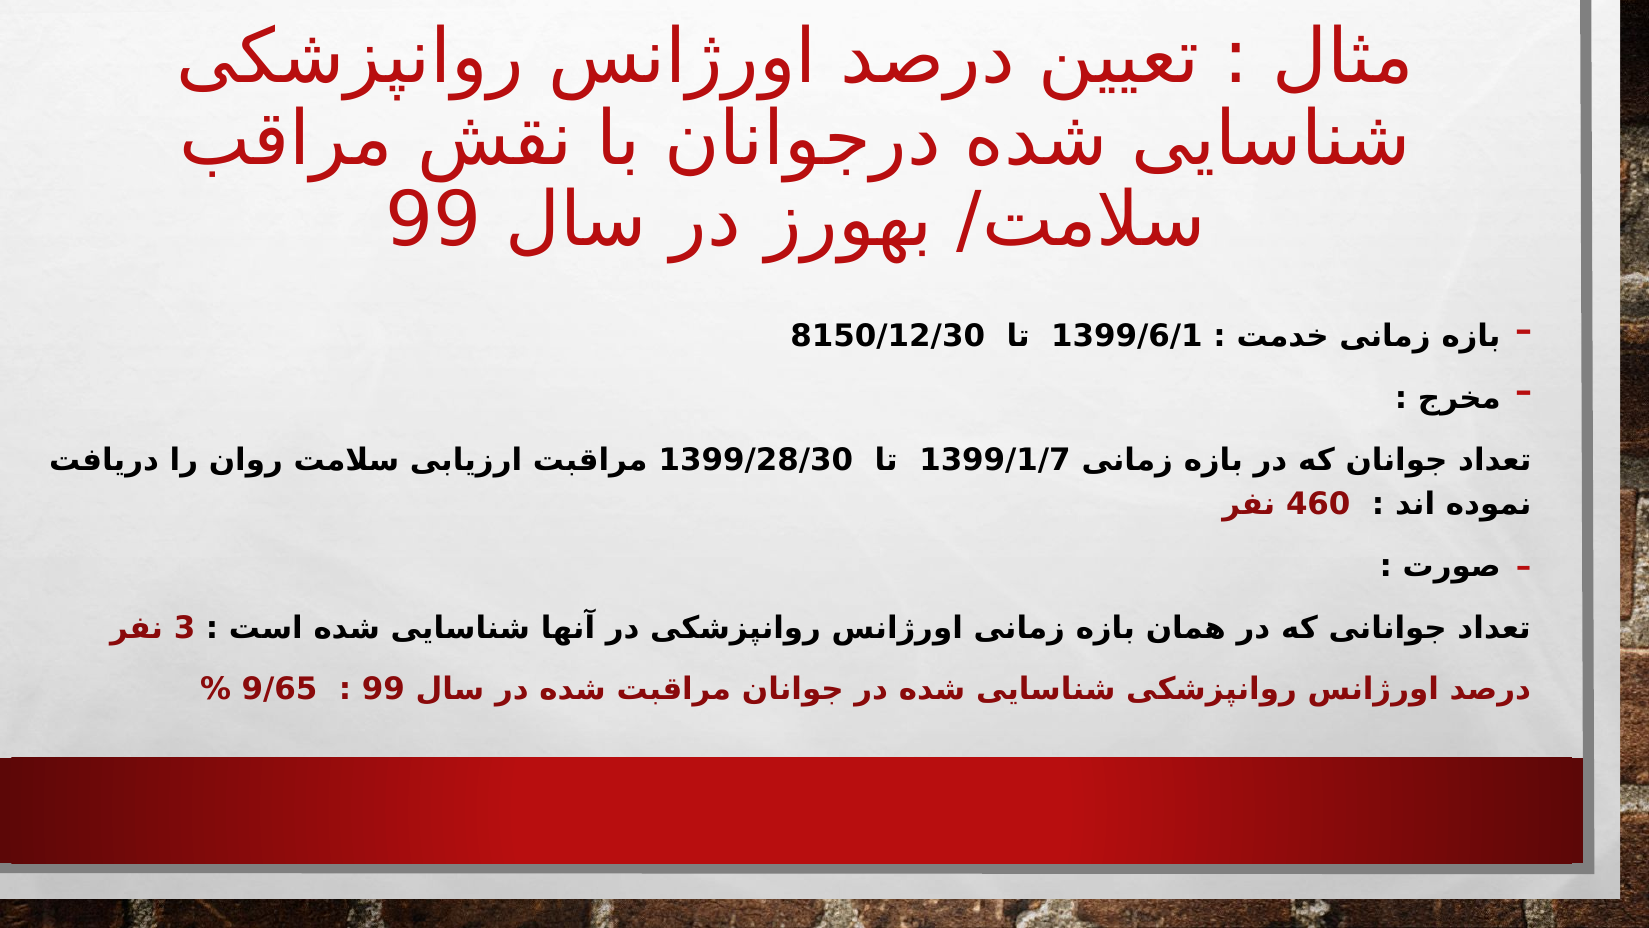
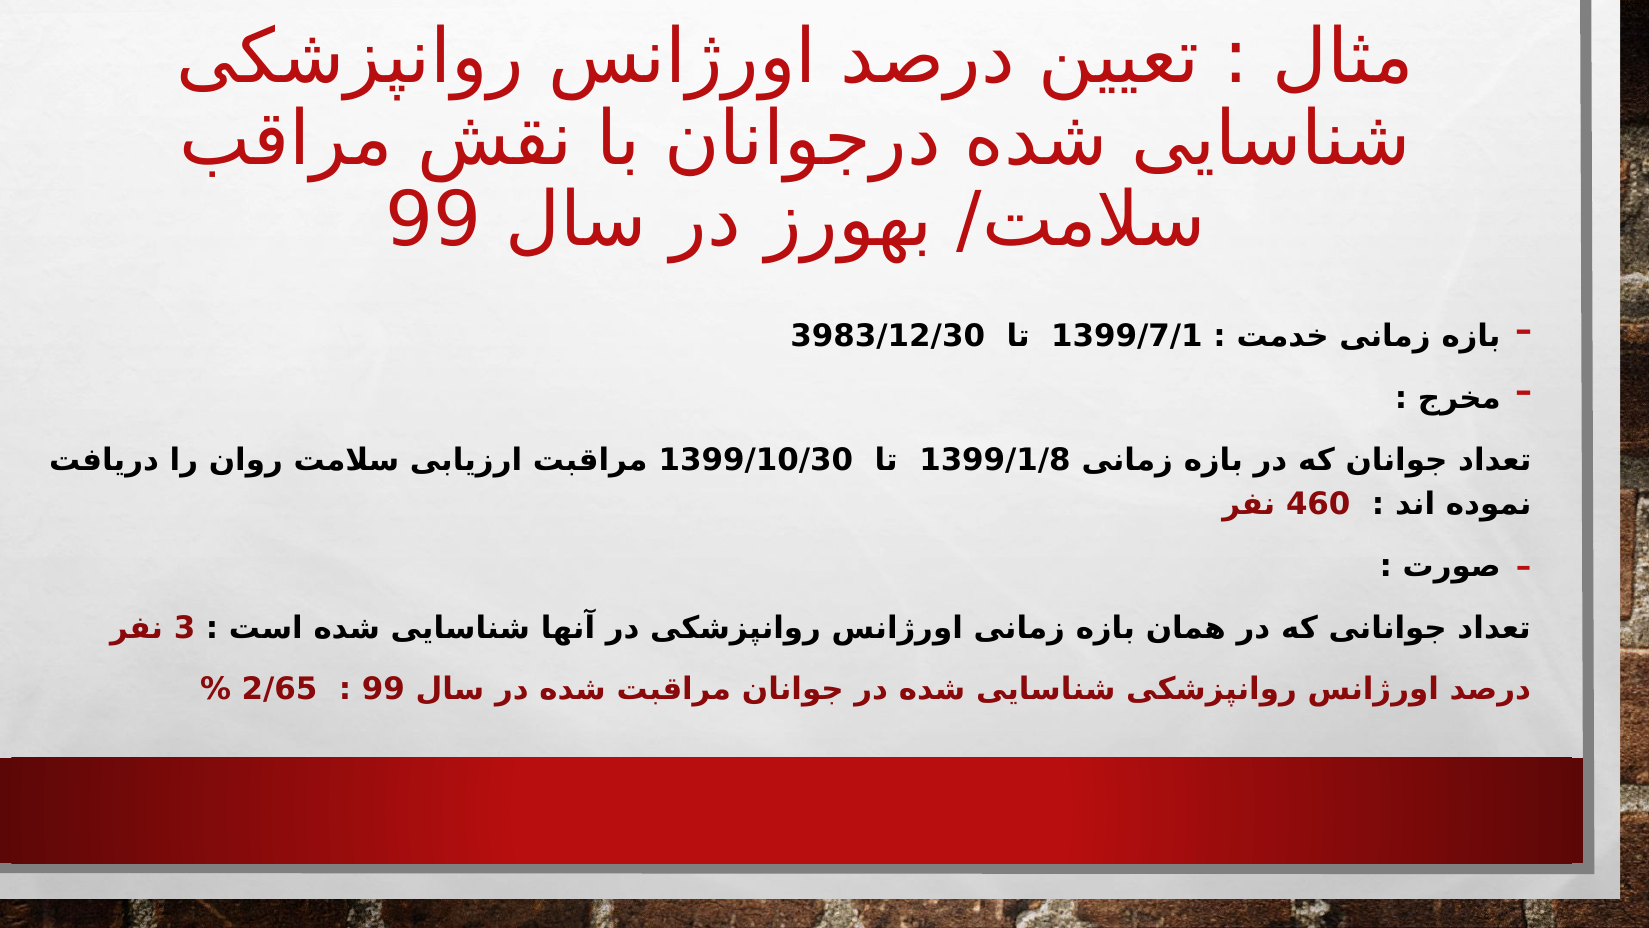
8150/12/30: 8150/12/30 -> 3983/12/30 (888, 336)
1399/6/1: 1399/6/1 -> 1399/7/1 (1127, 336)
1399/28/30: 1399/28/30 -> 1399/10/30 (756, 460)
1399/1/7: 1399/1/7 -> 1399/1/8 (995, 460)
9/65: 9/65 -> 2/65 (280, 689)
